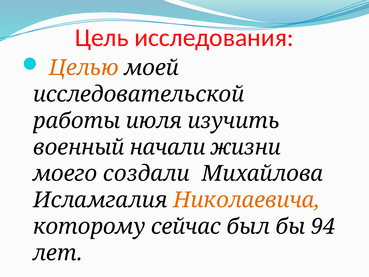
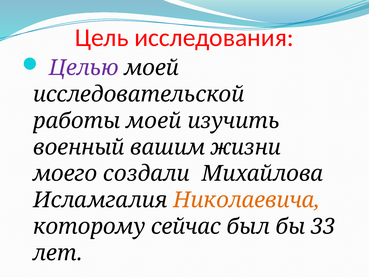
Целью colour: orange -> purple (84, 68)
работы июля: июля -> моей (154, 121)
начали: начали -> вашим (168, 147)
94: 94 -> 33 (323, 226)
